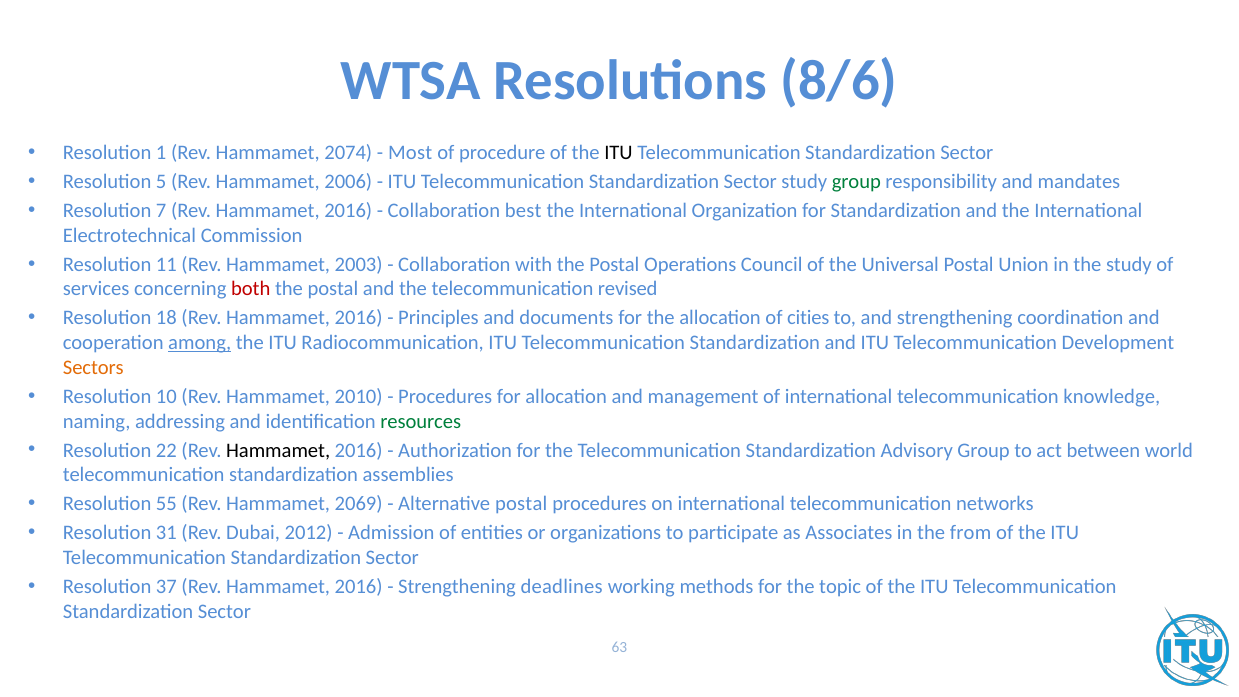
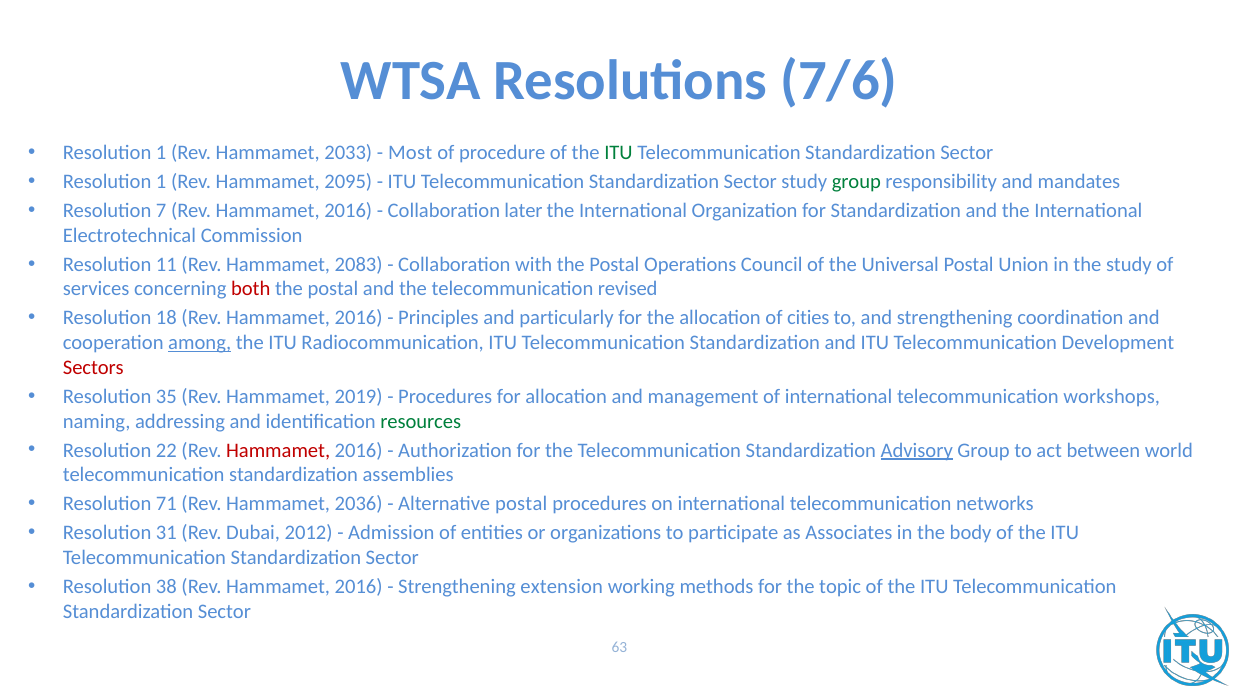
8/6: 8/6 -> 7/6 (839, 80)
2074: 2074 -> 2033 (348, 153)
ITU colour: black -> green (619, 153)
5: 5 -> 1 (161, 182)
2006: 2006 -> 2095 (348, 182)
best: best -> later (523, 211)
2003: 2003 -> 2083 (359, 264)
documents: documents -> particularly (567, 318)
Sectors colour: orange -> red (93, 368)
10: 10 -> 35 (166, 396)
2010: 2010 -> 2019 (359, 396)
knowledge: knowledge -> workshops (1112, 396)
Hammamet colour: black -> red (278, 450)
Advisory underline: none -> present (917, 450)
55: 55 -> 71 (166, 504)
2069: 2069 -> 2036 (359, 504)
from: from -> body (971, 533)
37: 37 -> 38 (166, 586)
deadlines: deadlines -> extension (562, 586)
